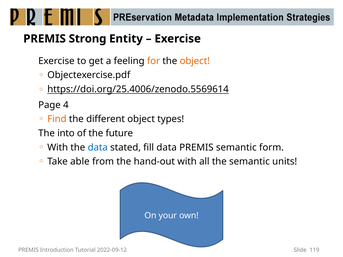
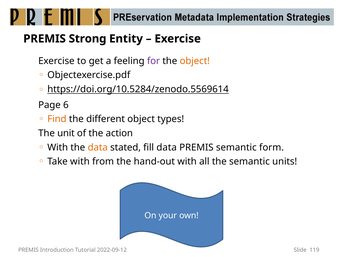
for colour: orange -> purple (154, 61)
https://doi.org/25.4006/zenodo.5569614: https://doi.org/25.4006/zenodo.5569614 -> https://doi.org/10.5284/zenodo.5569614 (138, 89)
4: 4 -> 6 (66, 105)
into: into -> unit (66, 133)
future: future -> action (119, 133)
data colour: blue -> orange (98, 148)
Take able: able -> with (80, 162)
